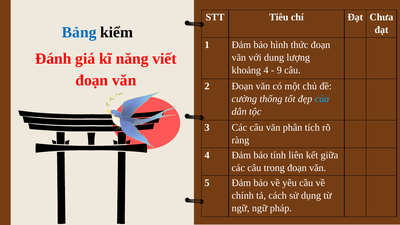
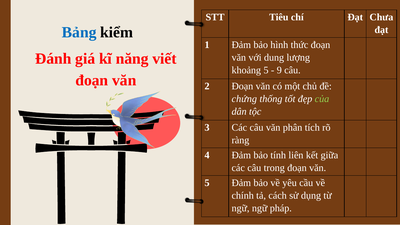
khoảng 4: 4 -> 5 (266, 70)
cường: cường -> chứng (244, 99)
của colour: light blue -> light green (322, 99)
